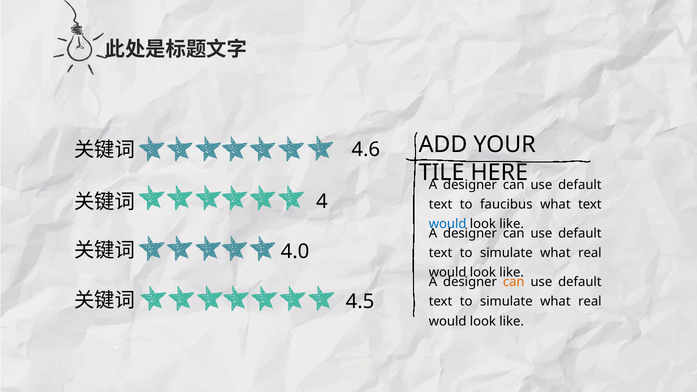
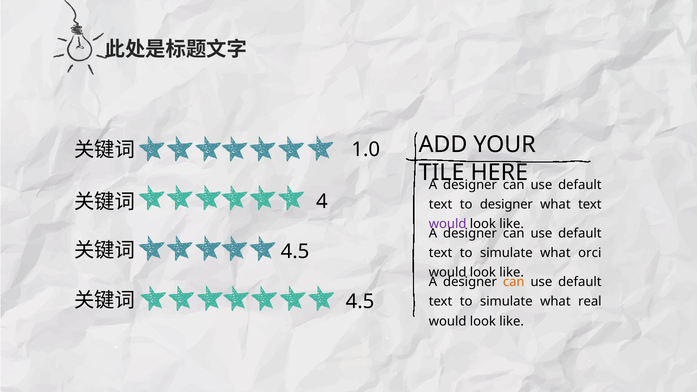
4.6: 4.6 -> 1.0 (366, 149)
to faucibus: faucibus -> designer (506, 204)
would colour: blue -> purple (448, 224)
4.0: 4.0 -> 4.5 (295, 252)
real: real -> orci (590, 253)
